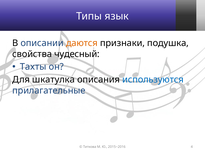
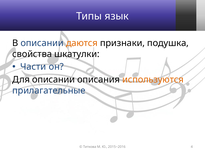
чудесный: чудесный -> шкатулки (77, 54)
Тахты: Тахты -> Части (33, 67)
Для шкатулка: шкатулка -> описании (54, 79)
используются colour: blue -> orange (153, 79)
